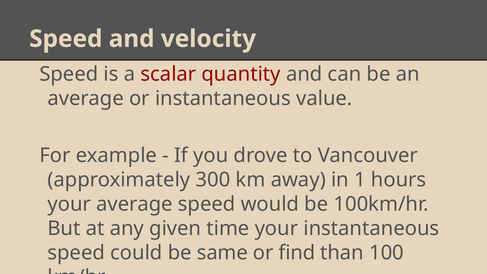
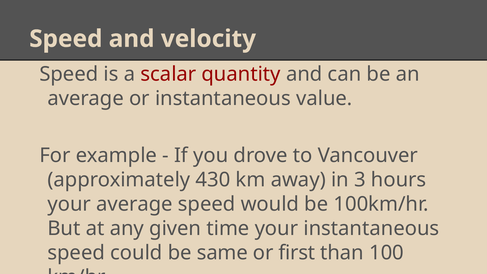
300: 300 -> 430 (213, 180)
1: 1 -> 3 (360, 180)
find: find -> first (297, 253)
